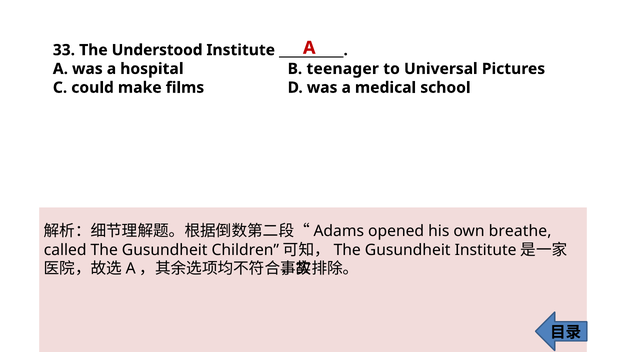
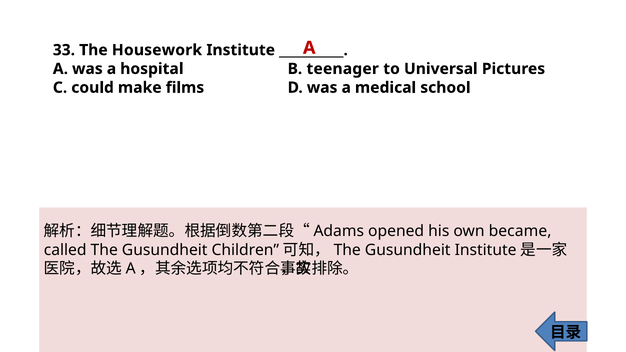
Understood: Understood -> Housework (157, 50)
breathe: breathe -> became (520, 231)
